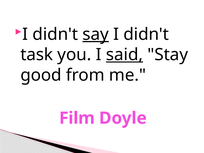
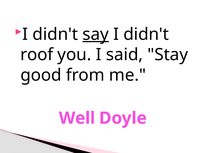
task: task -> roof (37, 55)
said underline: present -> none (124, 55)
Film: Film -> Well (77, 118)
